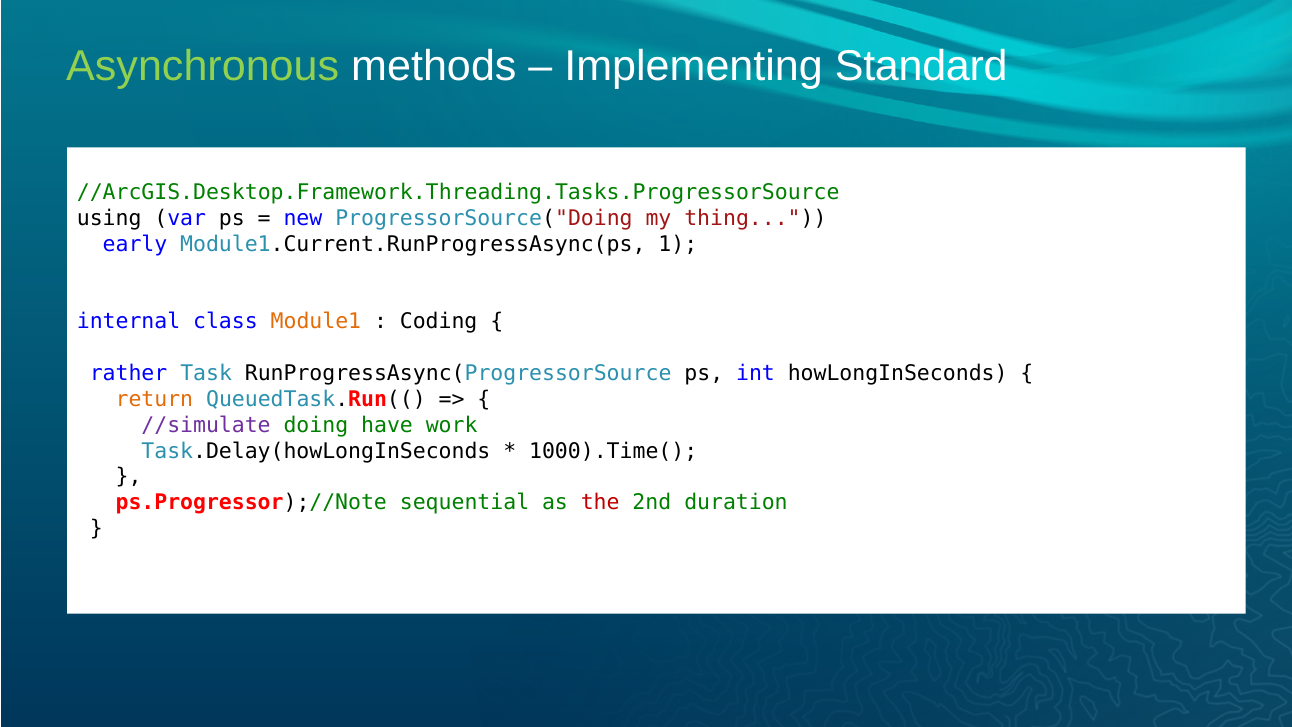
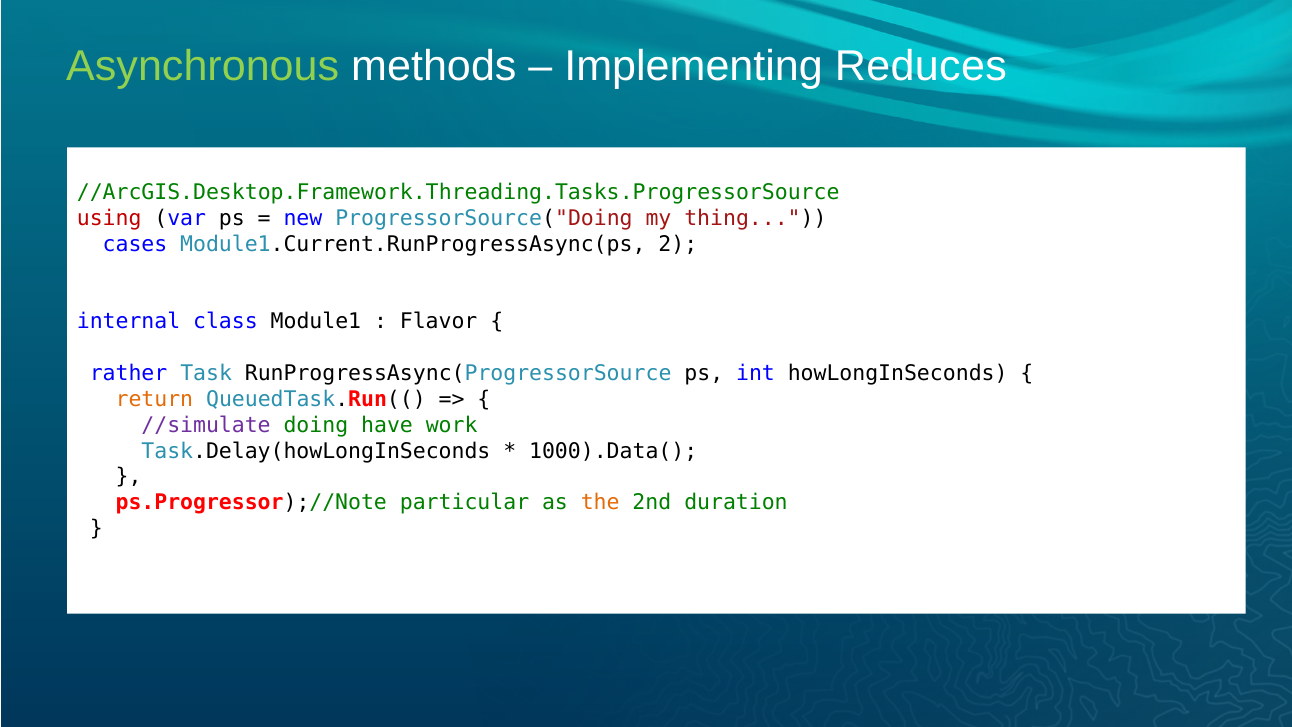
Standard: Standard -> Reduces (921, 66)
using colour: black -> red (109, 218)
early: early -> cases (135, 244)
1: 1 -> 2 (678, 244)
Module1 colour: orange -> black (316, 322)
Coding: Coding -> Flavor (439, 322)
1000).Time(: 1000).Time( -> 1000).Data( (613, 451)
sequential: sequential -> particular (465, 502)
the colour: red -> orange (600, 502)
